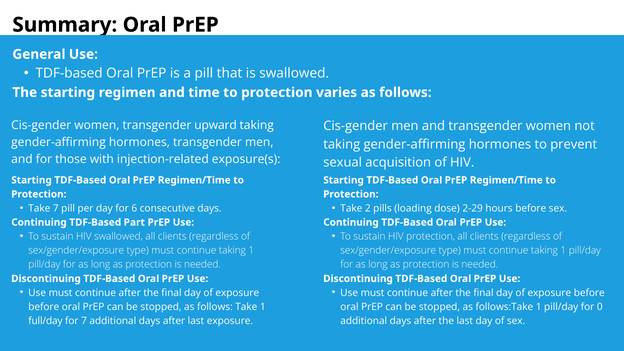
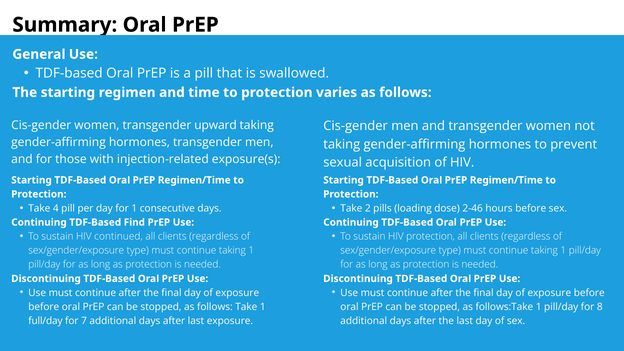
Take 7: 7 -> 4 (56, 208)
for 6: 6 -> 1 (134, 208)
2-29: 2-29 -> 2-46 (473, 208)
Part: Part -> Find (134, 222)
HIV swallowed: swallowed -> continued (118, 236)
0: 0 -> 8 (600, 307)
